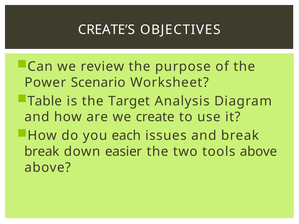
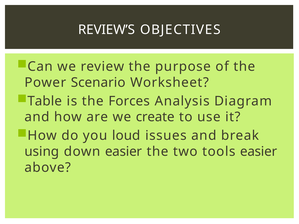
CREATE’S: CREATE’S -> REVIEW’S (107, 30)
Target: Target -> Forces (129, 101)
each: each -> loud (126, 136)
break: break -> using (42, 152)
tools above: above -> easier (259, 152)
